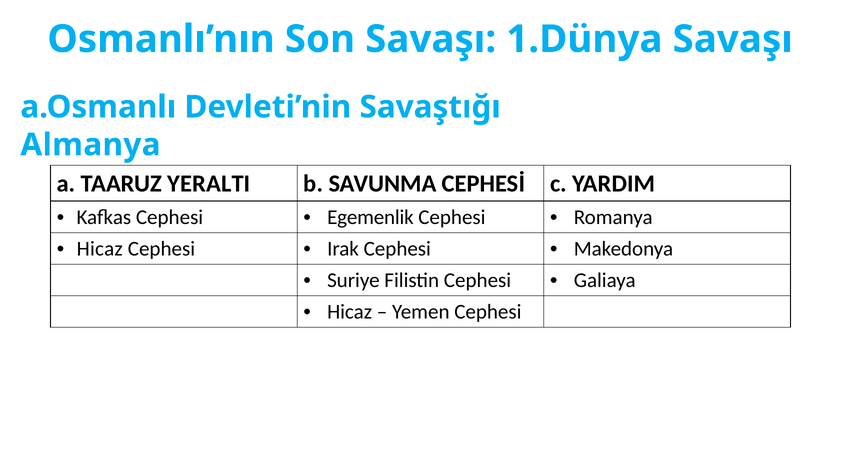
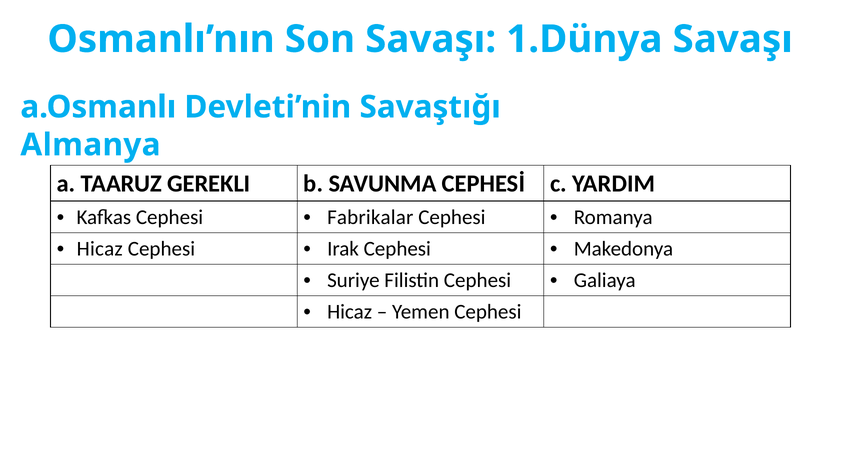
YERALTI: YERALTI -> GEREKLI (209, 184)
Egemenlik: Egemenlik -> Fabrikalar (370, 217)
